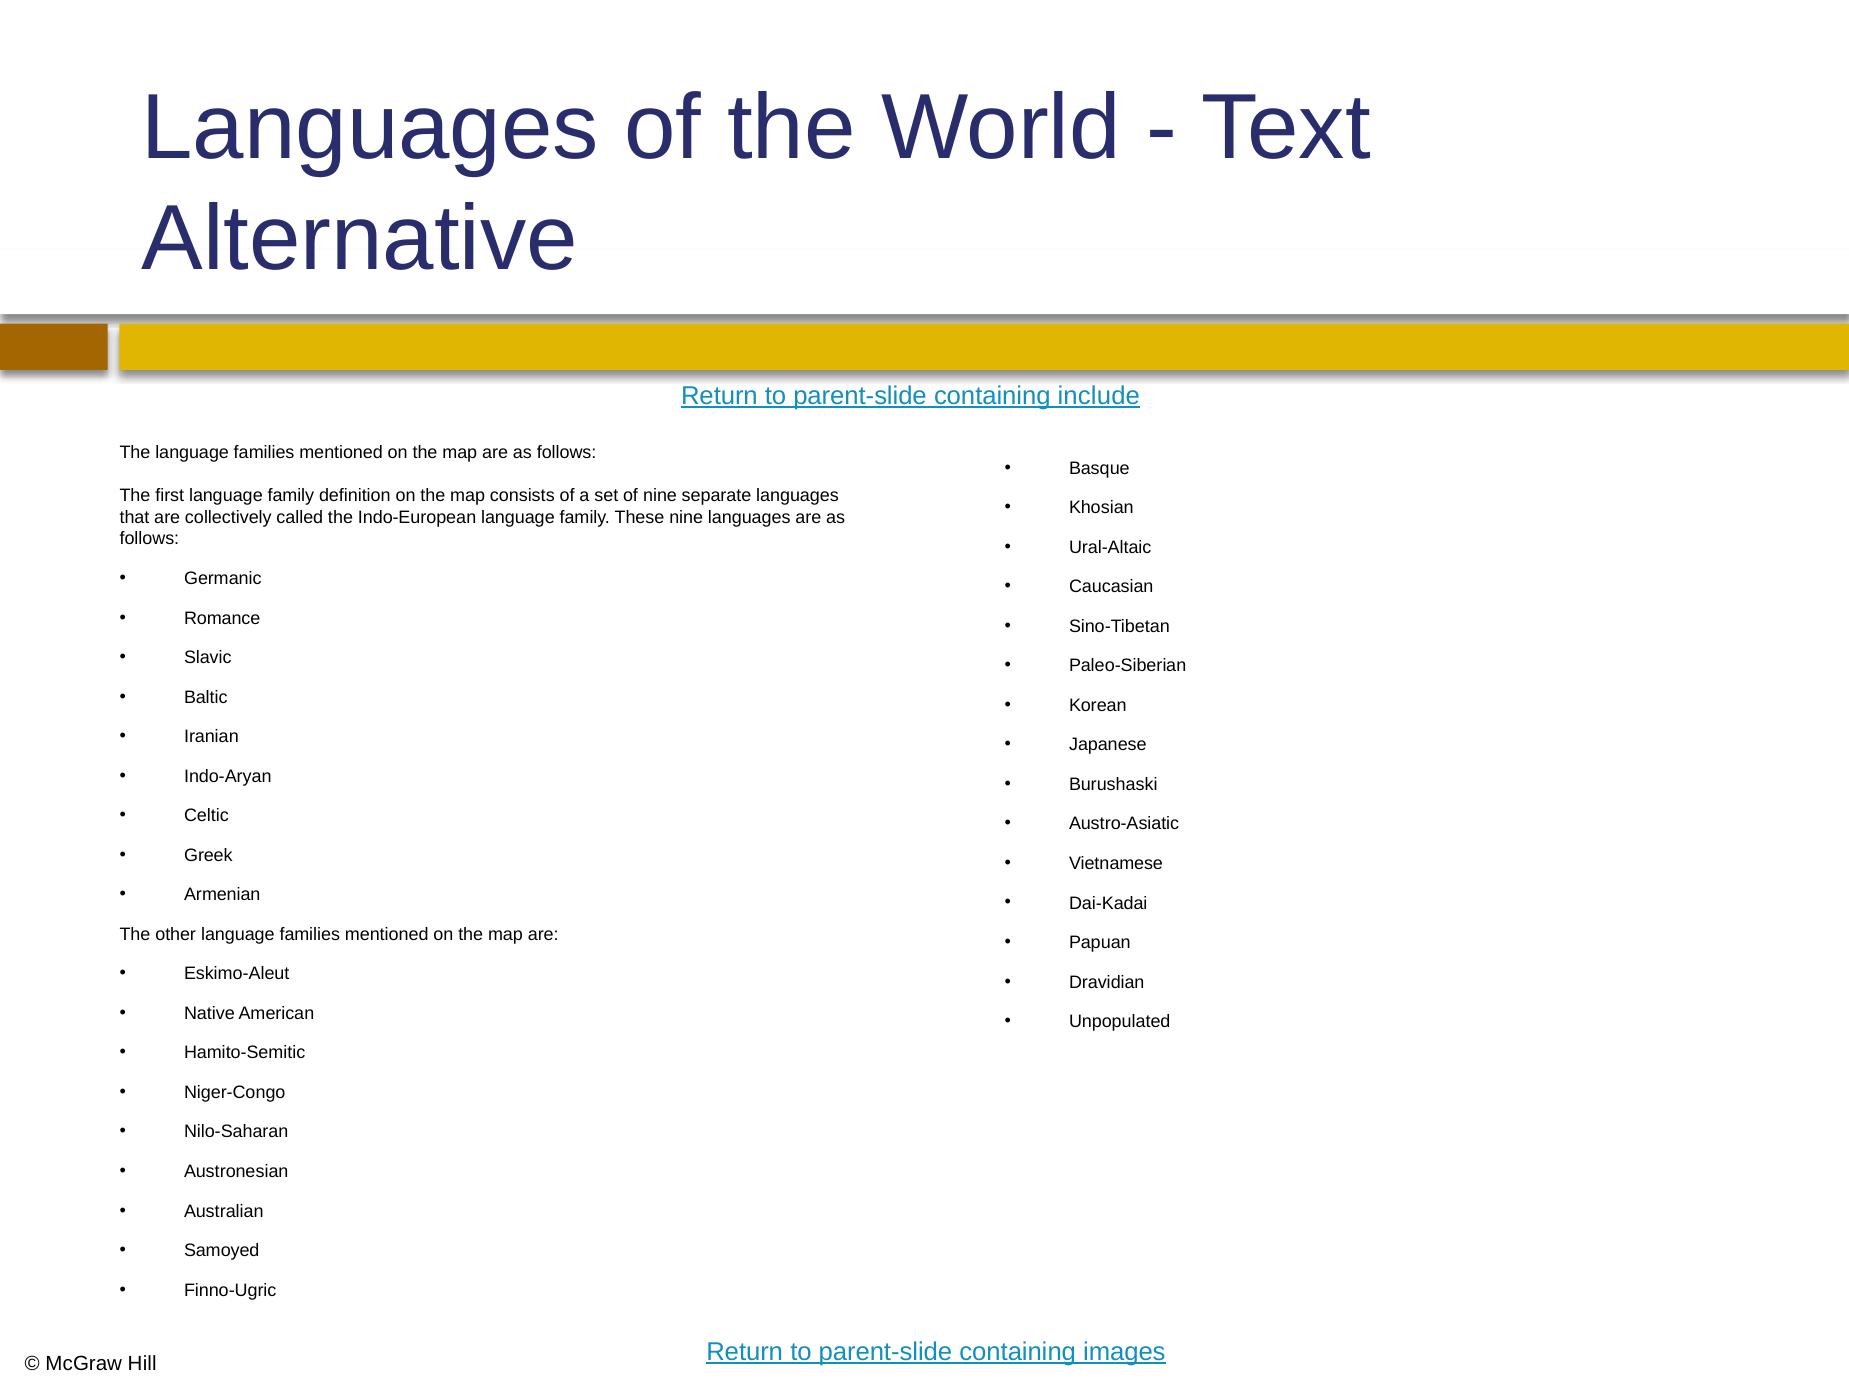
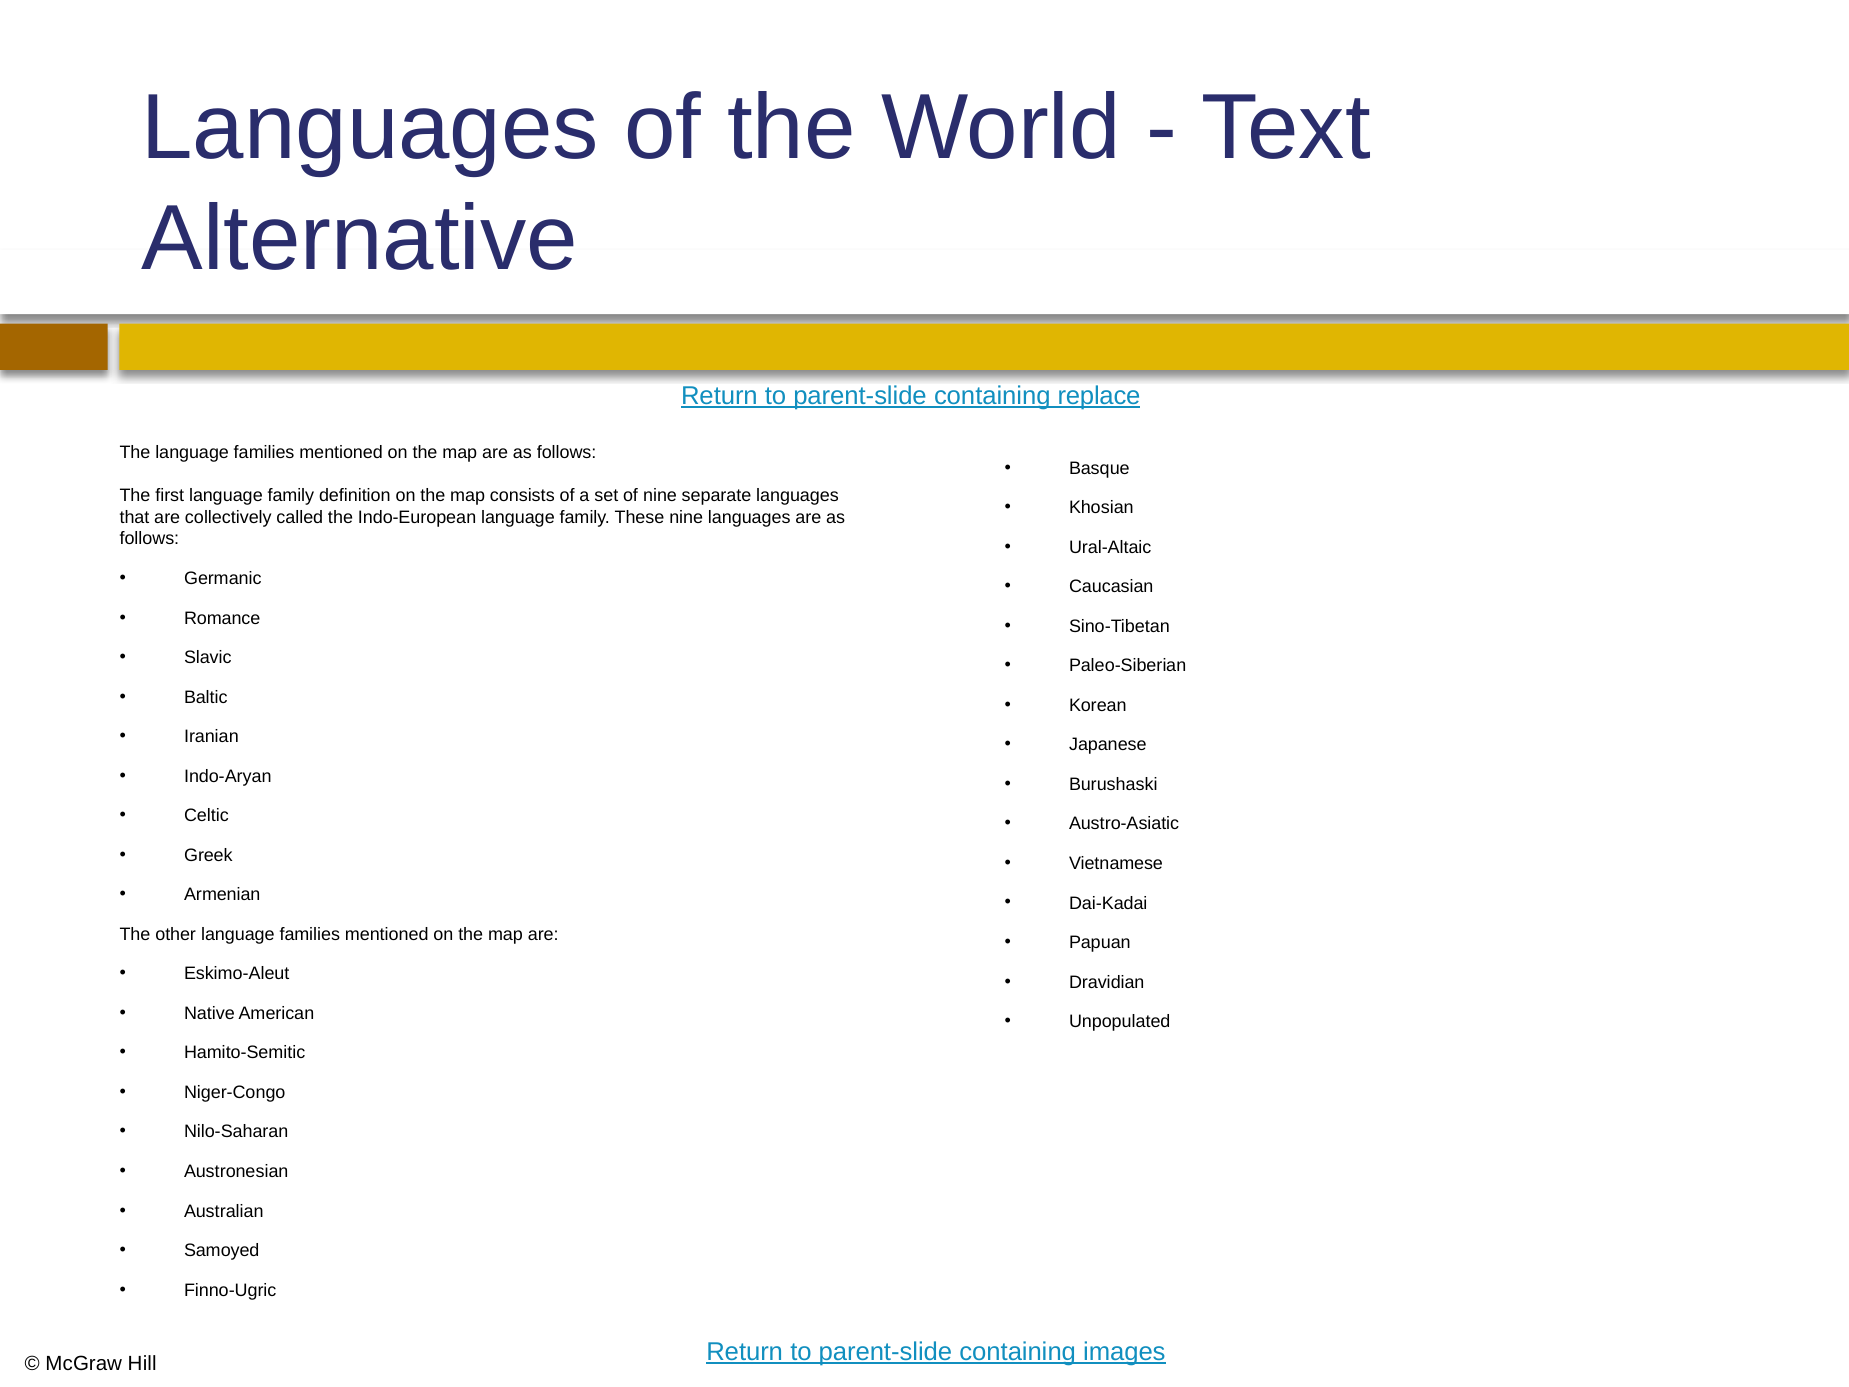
include: include -> replace (1099, 396)
